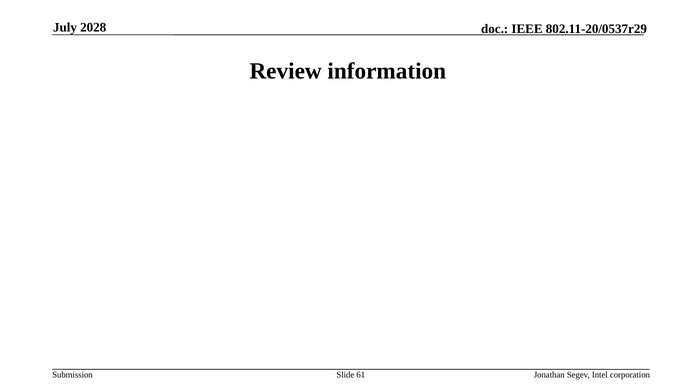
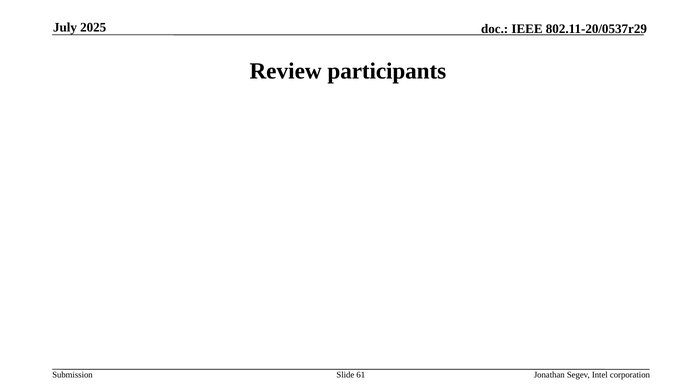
2028: 2028 -> 2025 (93, 28)
information: information -> participants (387, 71)
